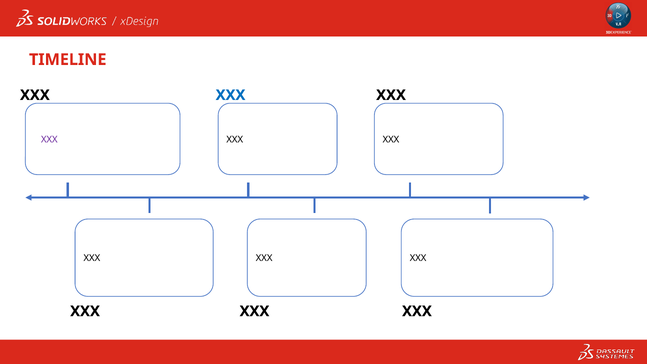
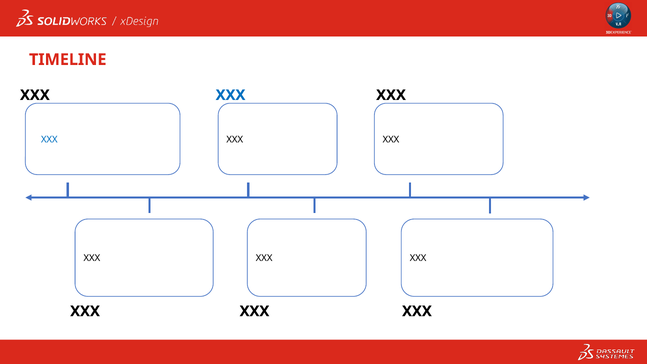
XXX colour: purple -> blue (49, 140)
